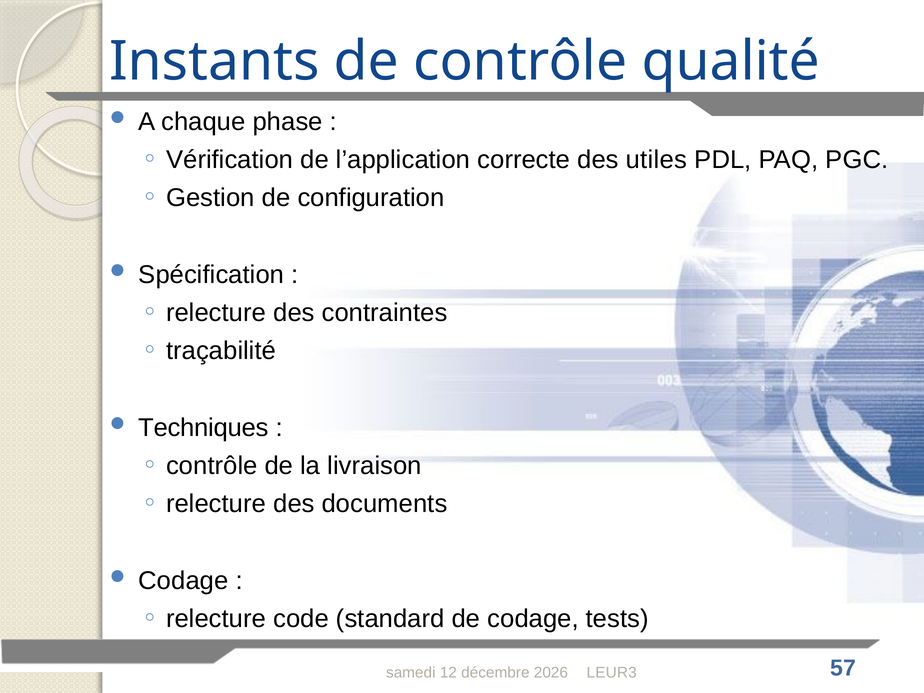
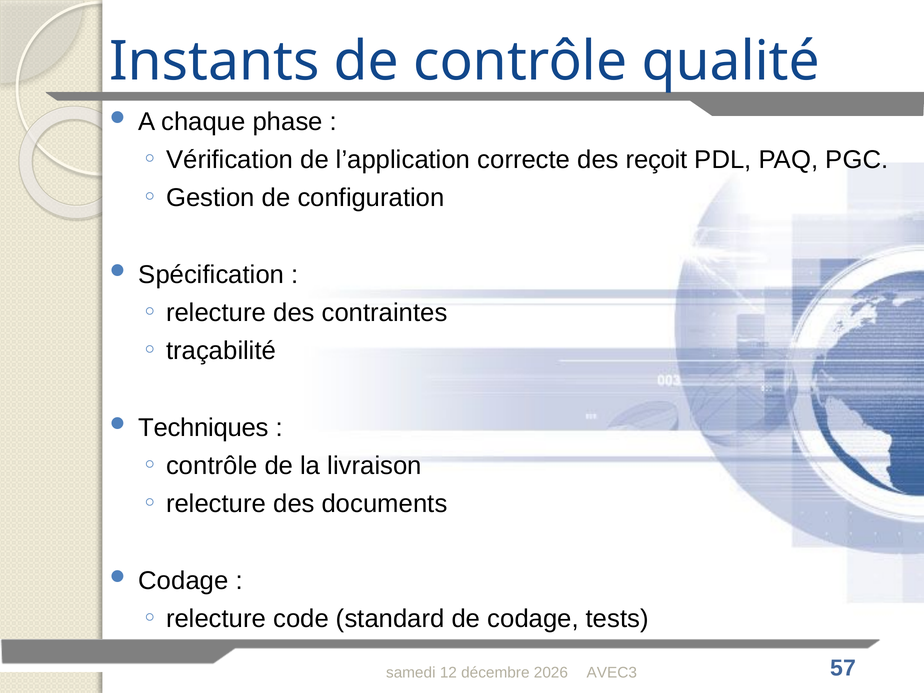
utiles: utiles -> reçoit (657, 160)
LEUR3: LEUR3 -> AVEC3 (612, 673)
